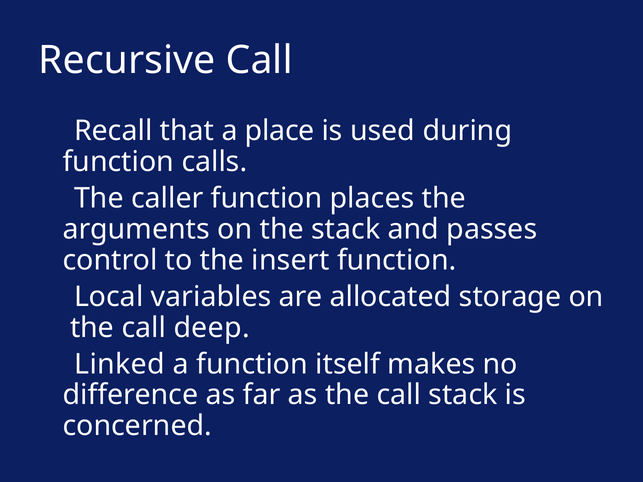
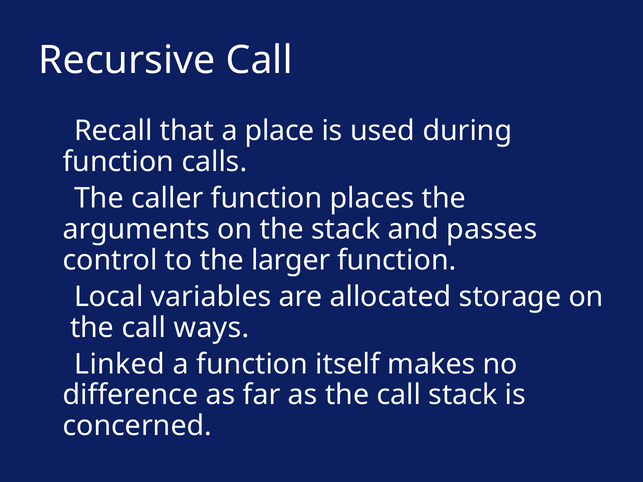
insert: insert -> larger (291, 260)
deep: deep -> ways (212, 328)
